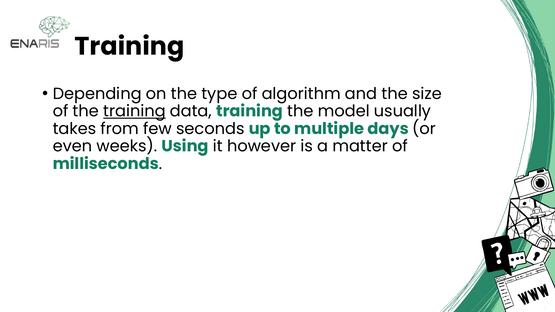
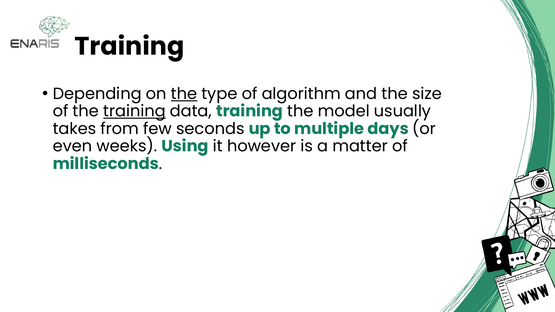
the underline: none -> present (184, 94)
